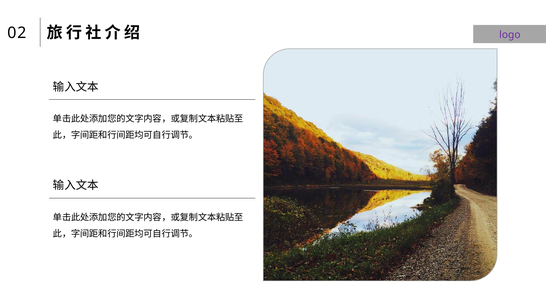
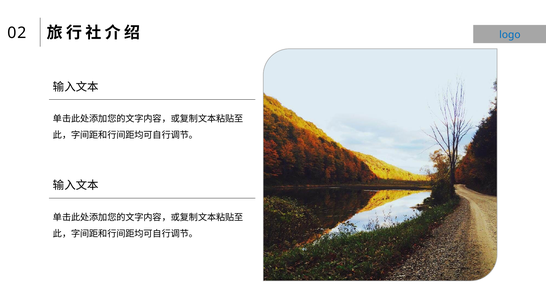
logo colour: purple -> blue (510, 35)
